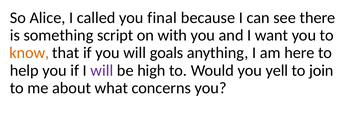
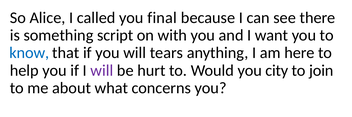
know colour: orange -> blue (29, 53)
goals: goals -> tears (166, 53)
high: high -> hurt (151, 71)
yell: yell -> city (277, 71)
